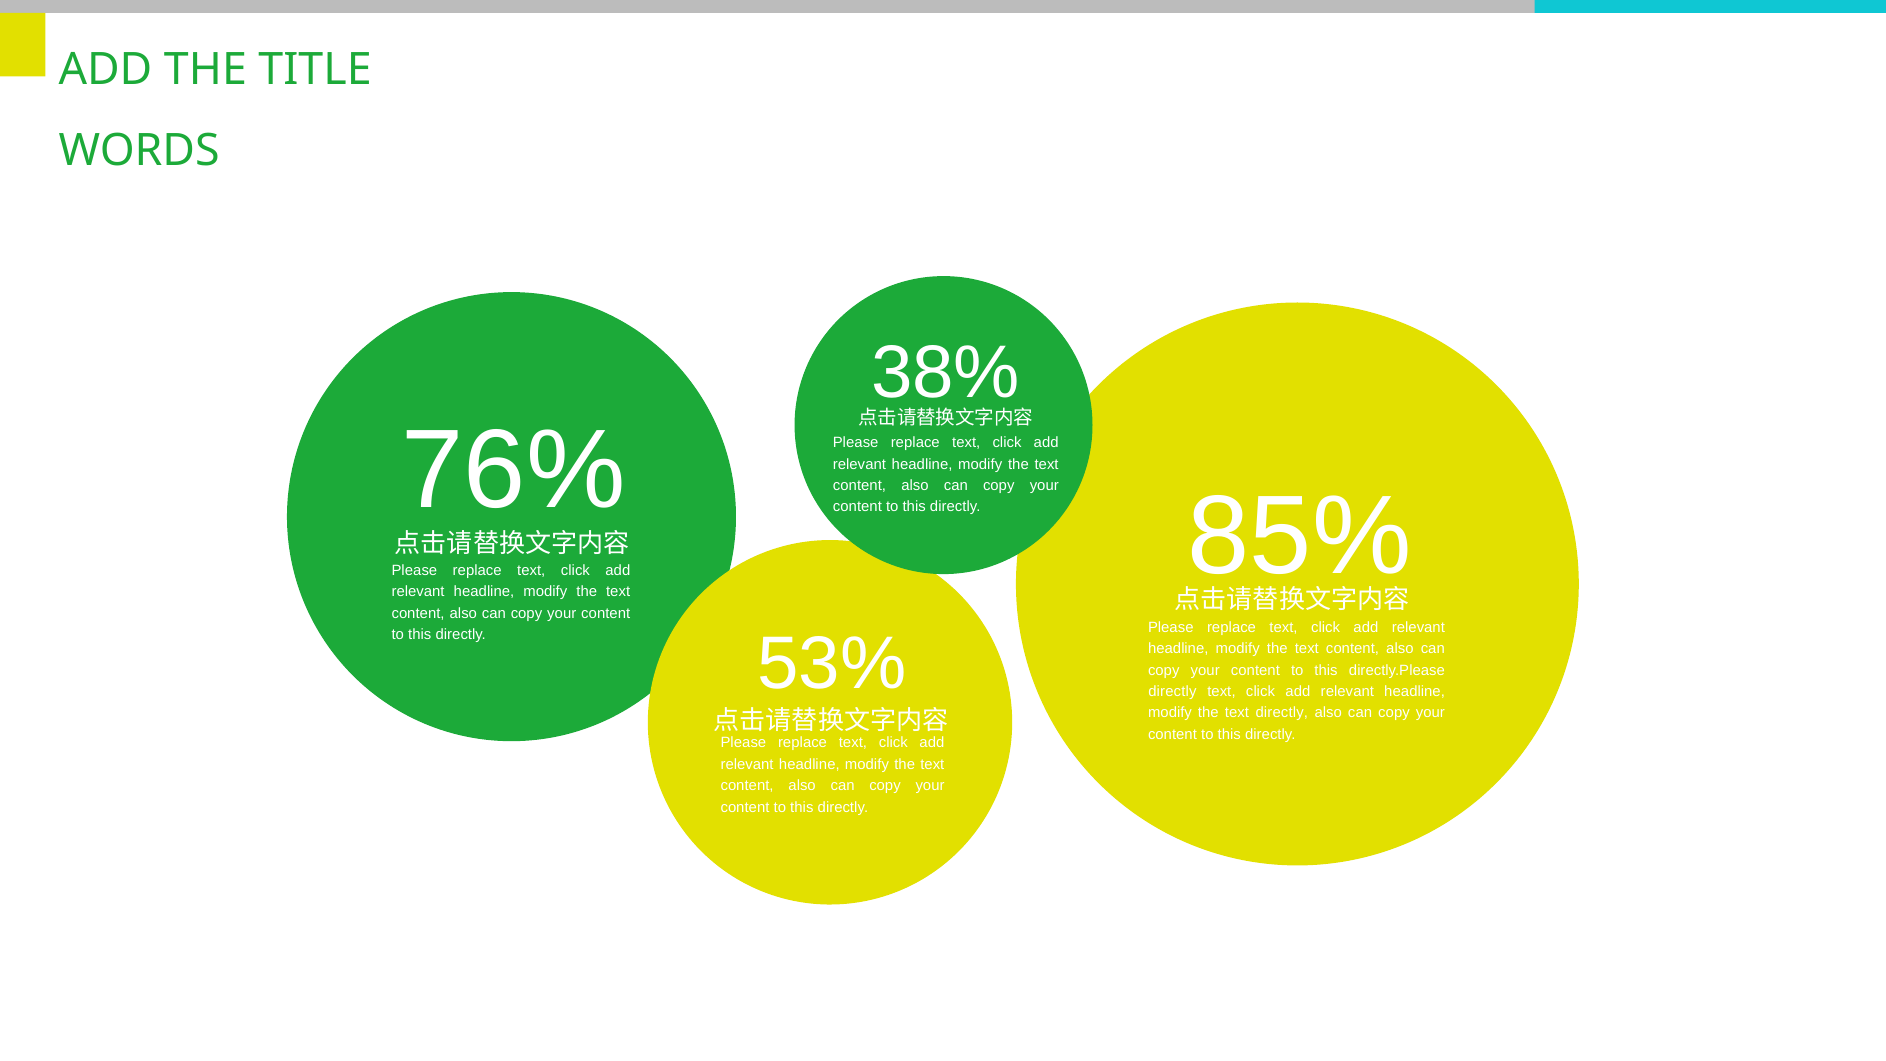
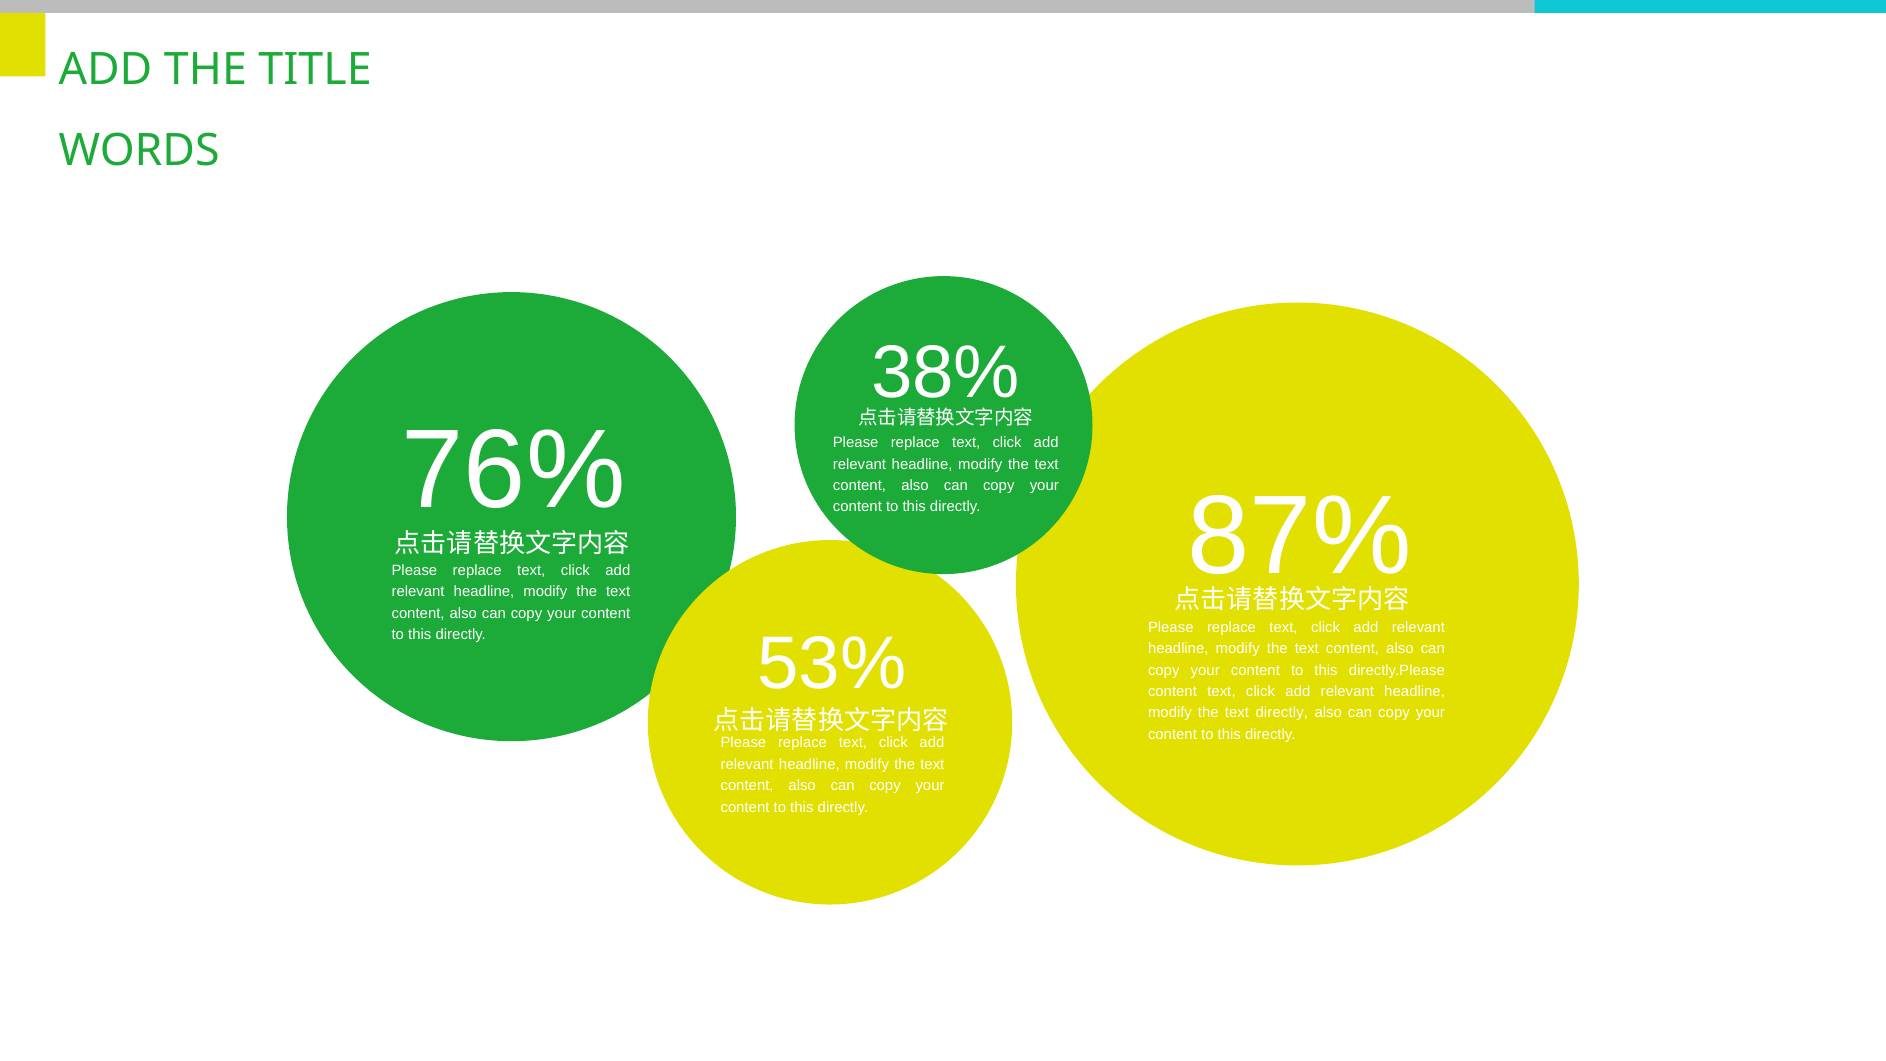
85%: 85% -> 87% (1300, 537)
directly: directly -> content (1172, 691)
